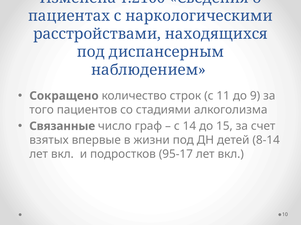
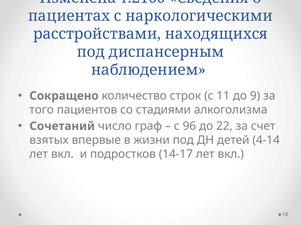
Связанные: Связанные -> Сочетаний (62, 127)
14: 14 -> 96 (189, 127)
15: 15 -> 22 (224, 127)
8-14: 8-14 -> 4-14 (266, 141)
95-17: 95-17 -> 14-17 (176, 155)
